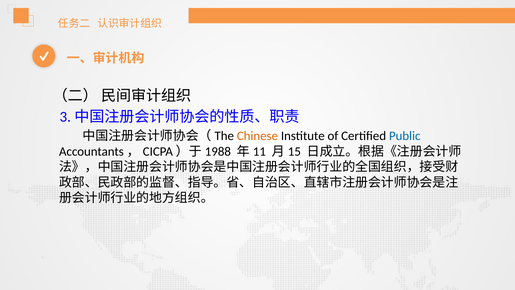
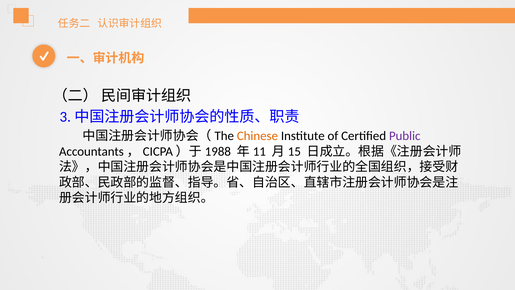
Public colour: blue -> purple (405, 136)
